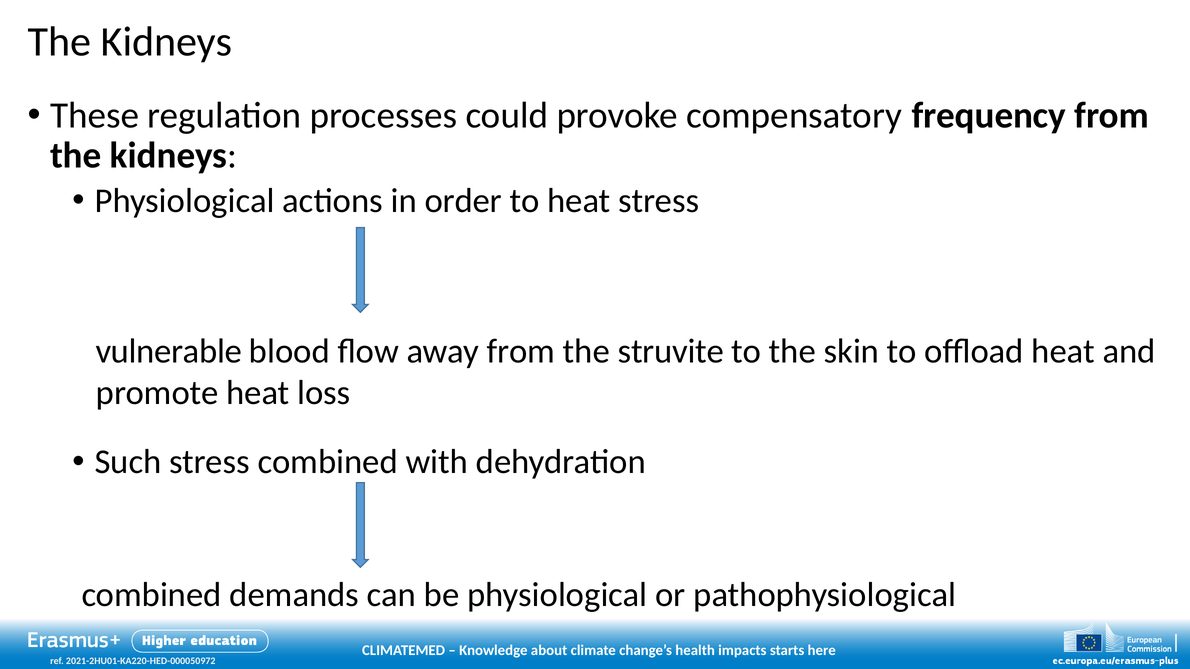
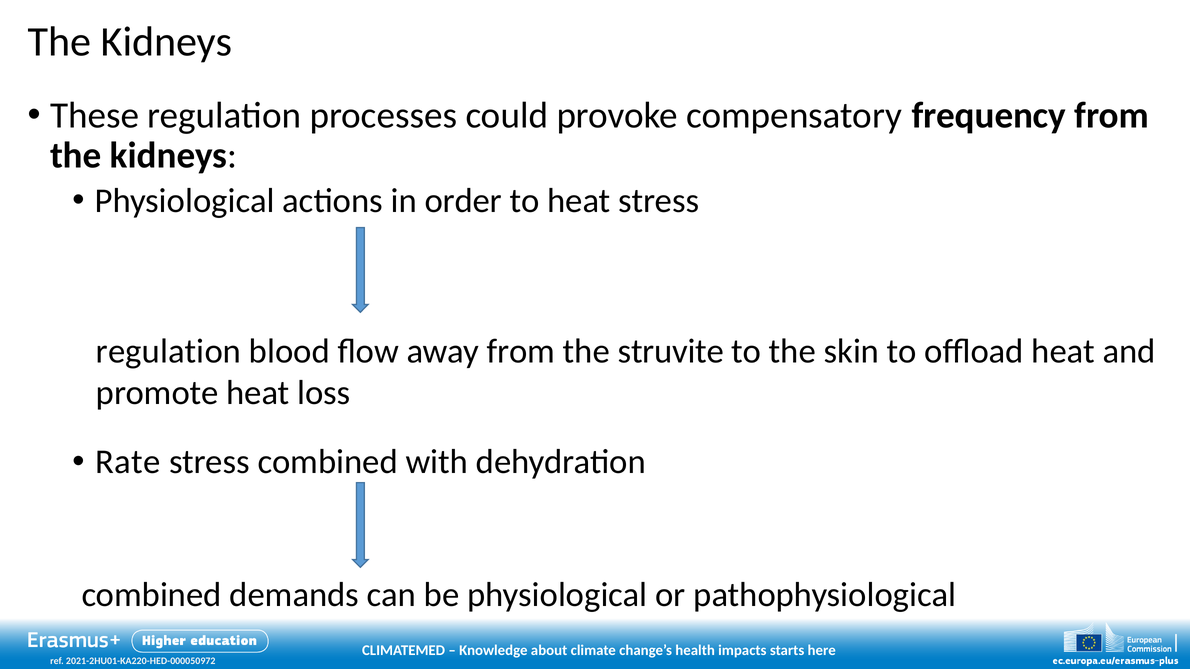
vulnerable: vulnerable -> regulation (169, 351)
Such: Such -> Rate (128, 462)
